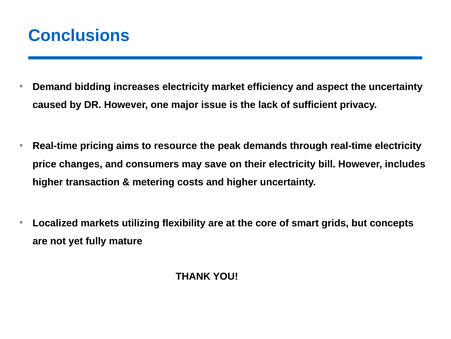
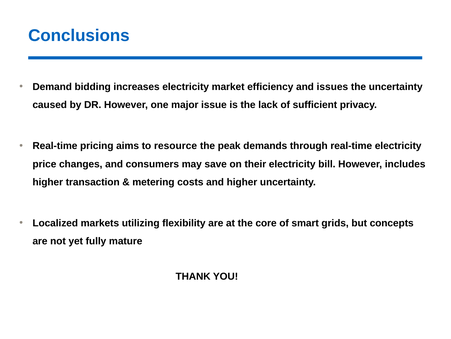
aspect: aspect -> issues (332, 87)
